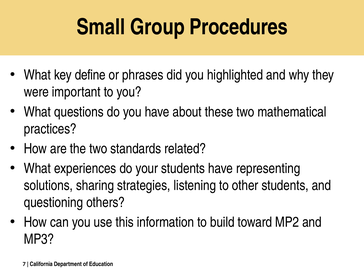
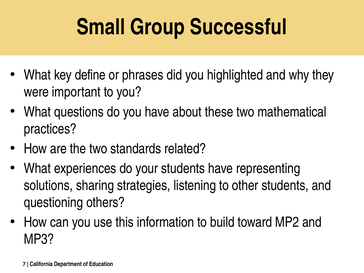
Procedures: Procedures -> Successful (238, 27)
